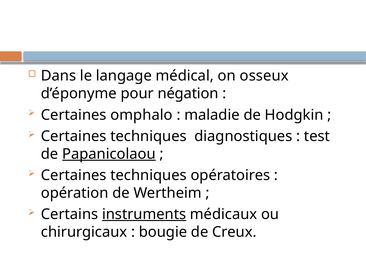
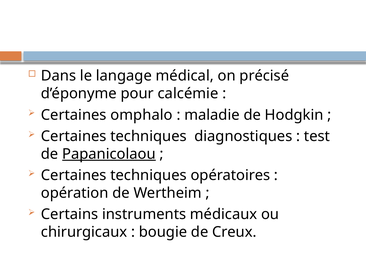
osseux: osseux -> précisé (264, 76)
négation: négation -> calcémie (188, 93)
instruments underline: present -> none (144, 214)
